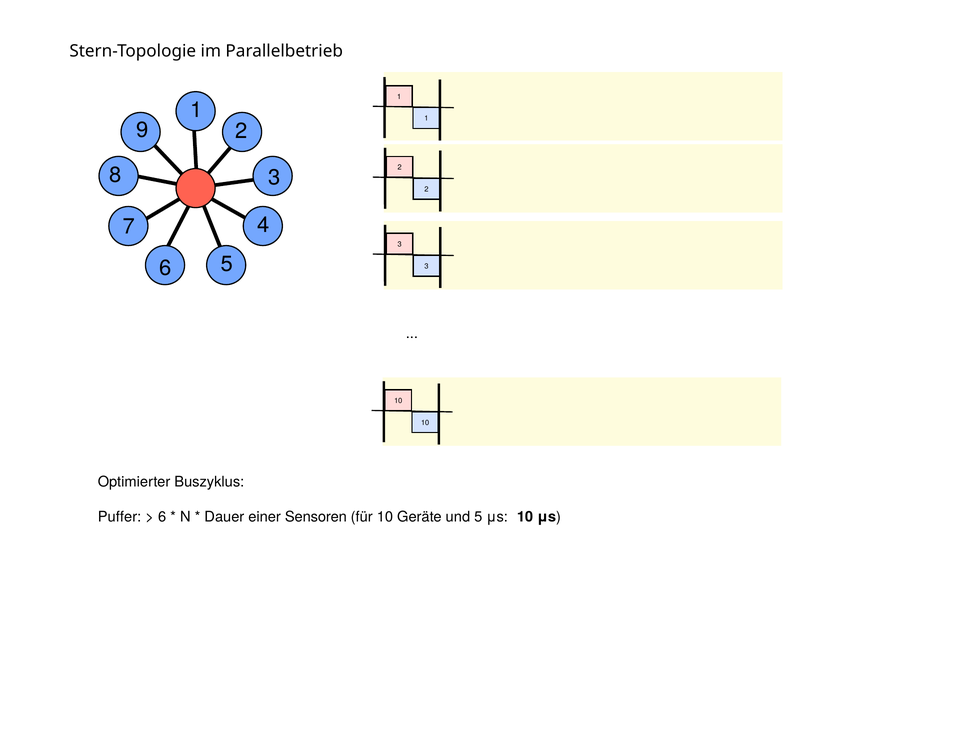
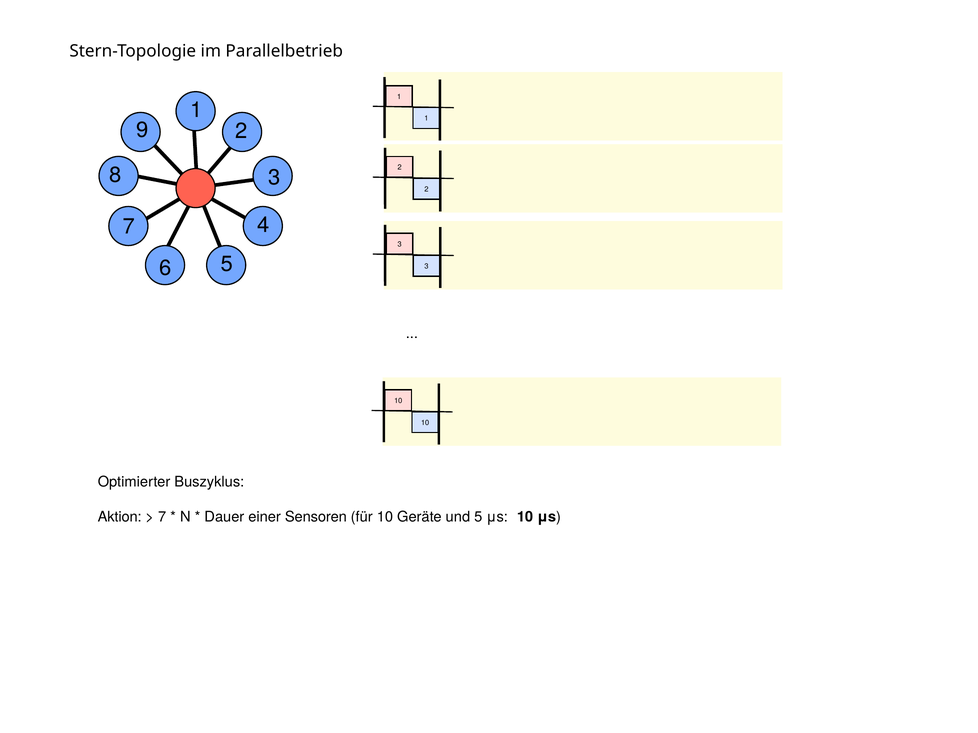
Puffer: Puffer -> Aktion (120, 517)
6: 6 -> 7 (162, 517)
